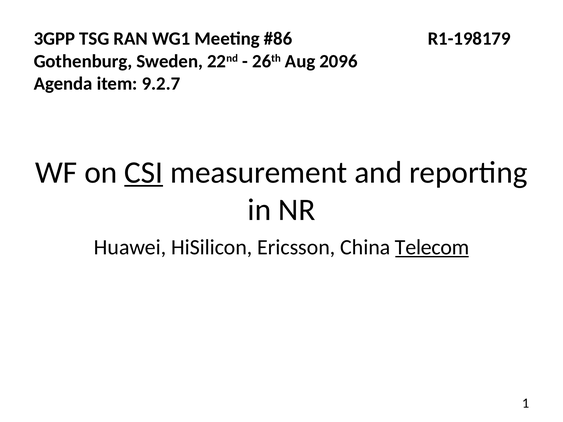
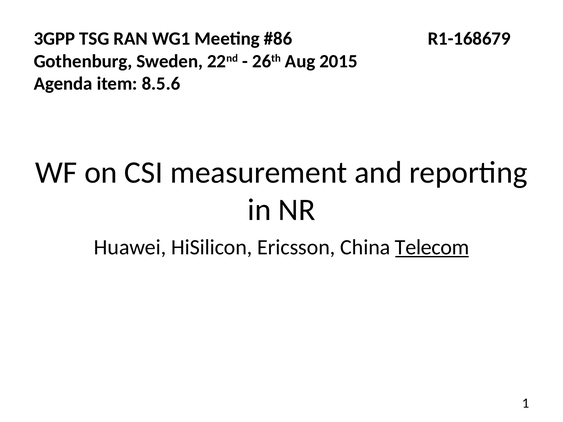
R1-198179: R1-198179 -> R1-168679 (469, 39)
2096: 2096 -> 2015 (339, 61)
9.2.7: 9.2.7 -> 8.5.6 (161, 84)
CSI underline: present -> none (144, 172)
